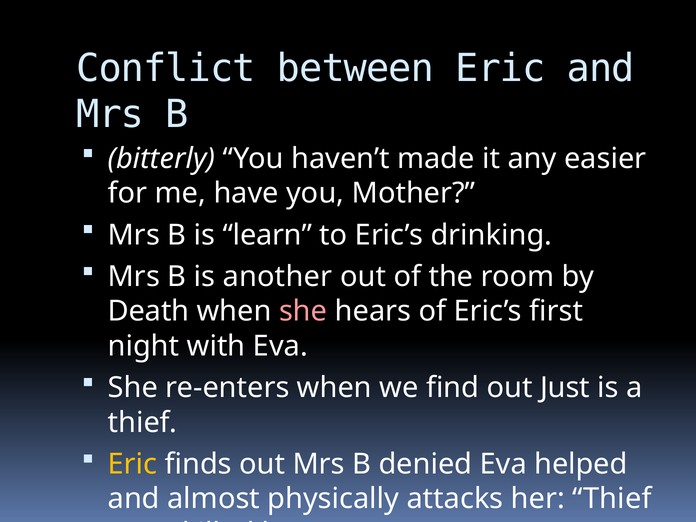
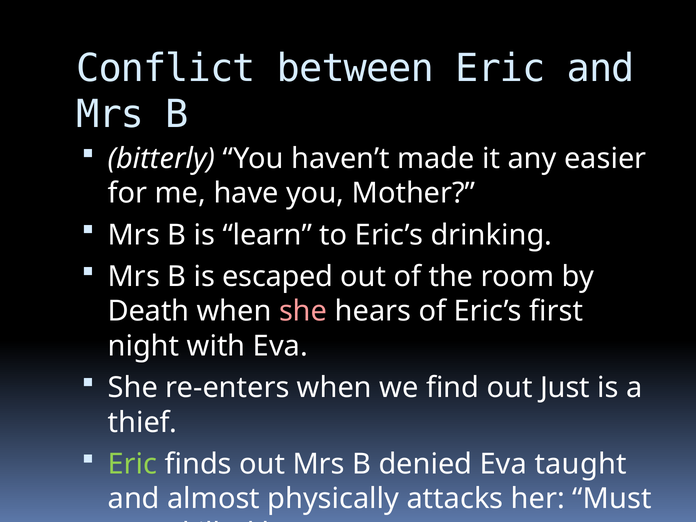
another: another -> escaped (278, 277)
Eric colour: yellow -> light green (132, 464)
helped: helped -> taught (581, 464)
her Thief: Thief -> Must (612, 499)
